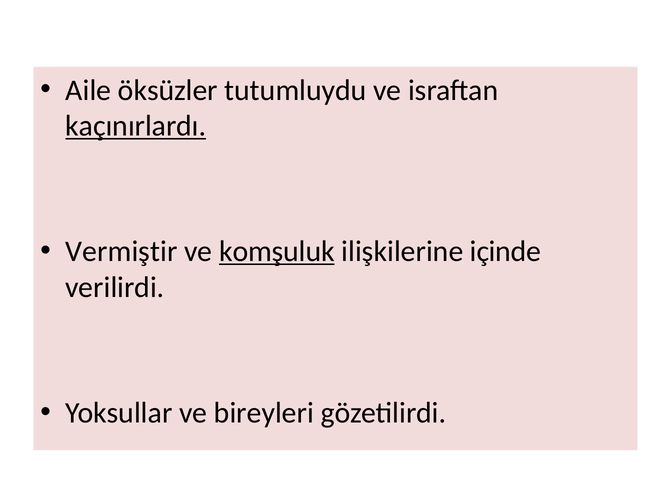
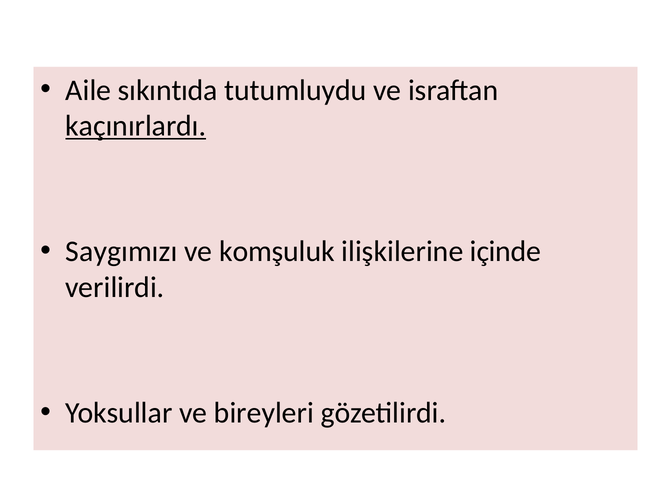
öksüzler: öksüzler -> sıkıntıda (168, 90)
Vermiştir: Vermiştir -> Saygımızı (121, 251)
komşuluk underline: present -> none (277, 251)
